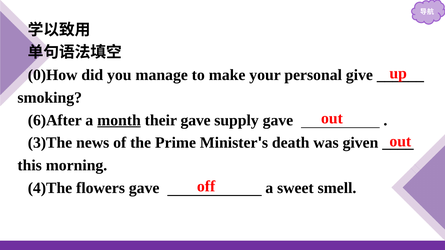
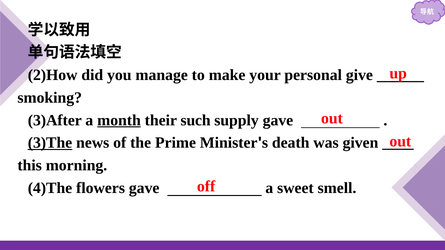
0)How: 0)How -> 2)How (53, 75)
6)After: 6)After -> 3)After (55, 120)
their gave: gave -> such (196, 120)
3)The underline: none -> present (50, 143)
